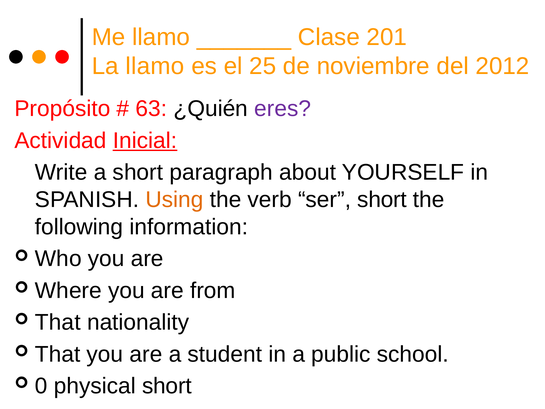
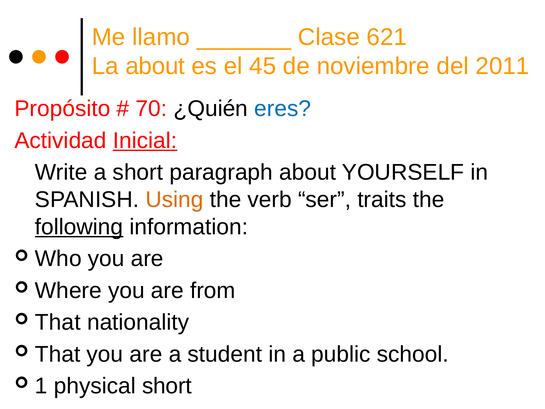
201: 201 -> 621 (387, 37)
La llamo: llamo -> about (155, 66)
25: 25 -> 45 (263, 66)
2012: 2012 -> 2011 (503, 66)
63: 63 -> 70 (151, 109)
eres colour: purple -> blue (283, 109)
ser short: short -> traits (382, 200)
following underline: none -> present (79, 227)
0: 0 -> 1 (41, 386)
